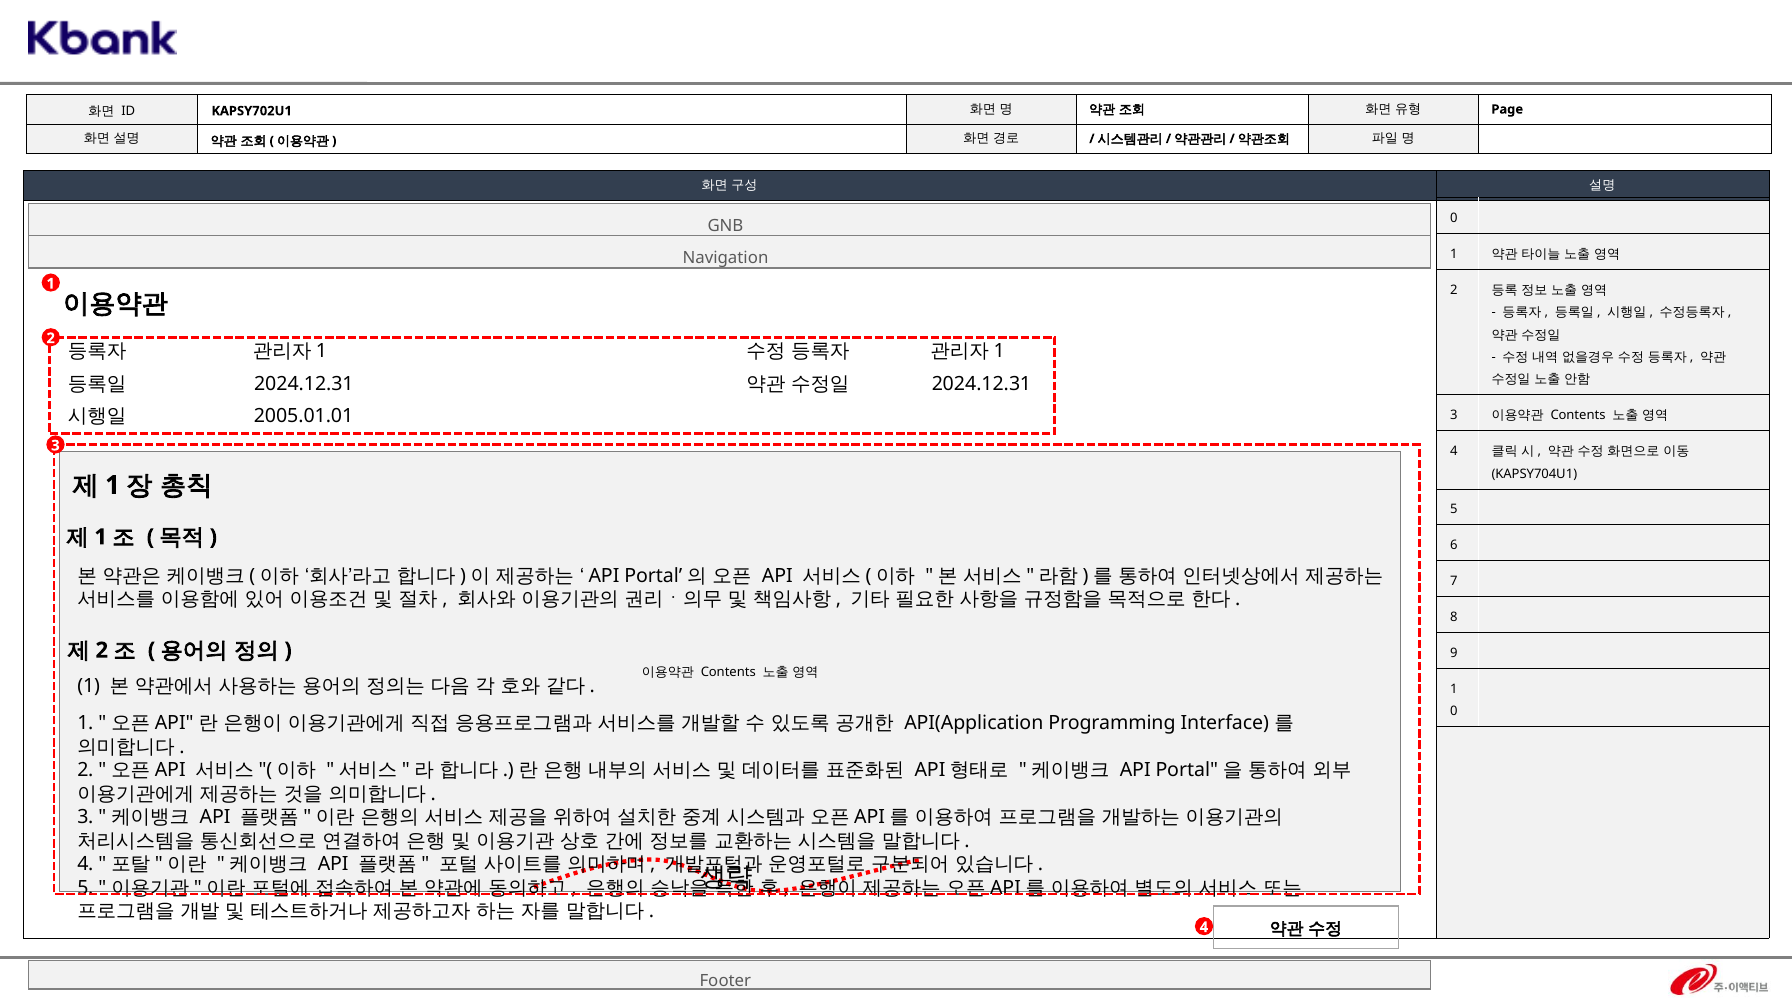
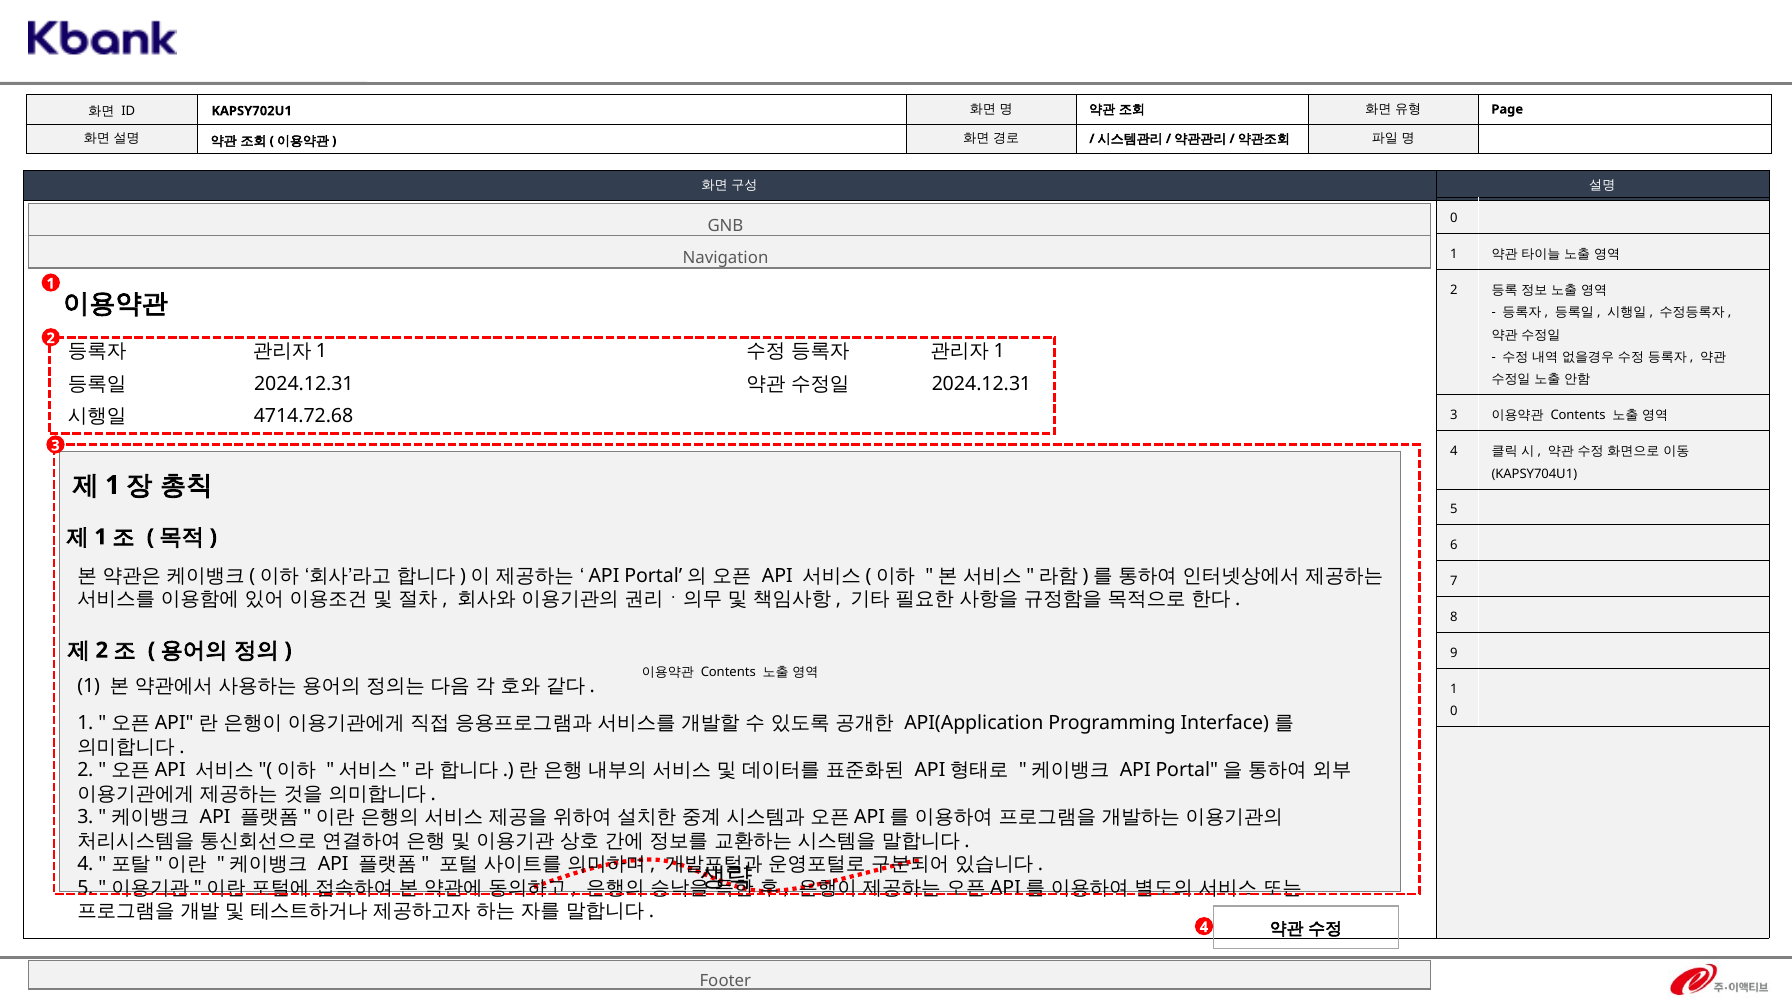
2005.01.01: 2005.01.01 -> 4714.72.68 (304, 416)
